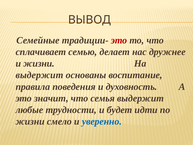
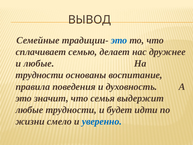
это colour: red -> blue (119, 40)
и жизни: жизни -> любые (39, 63)
выдержит: выдержит -> трудности (40, 75)
